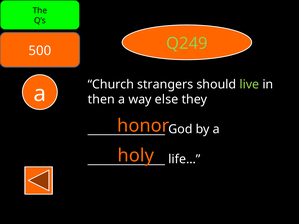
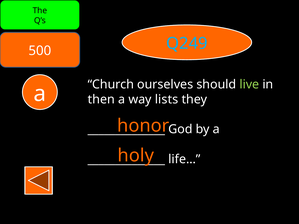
Q249 colour: light green -> light blue (187, 44)
strangers: strangers -> ourselves (165, 85)
else: else -> lists (167, 100)
